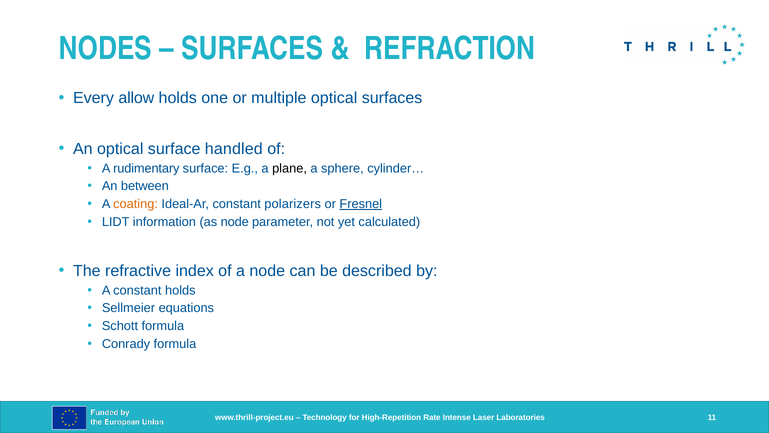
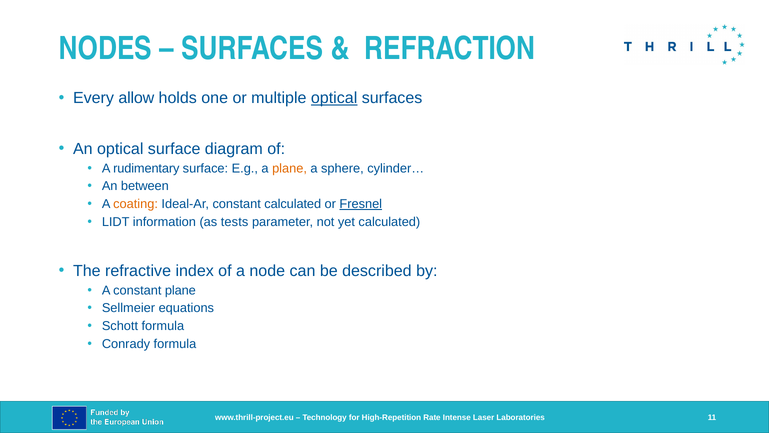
optical underline: none -> present (334, 98)
handled: handled -> diagram (234, 149)
plane colour: black -> orange (290, 168)
constant polarizers: polarizers -> calculated (293, 204)
as node: node -> tests (235, 222)
constant holds: holds -> plane (180, 290)
